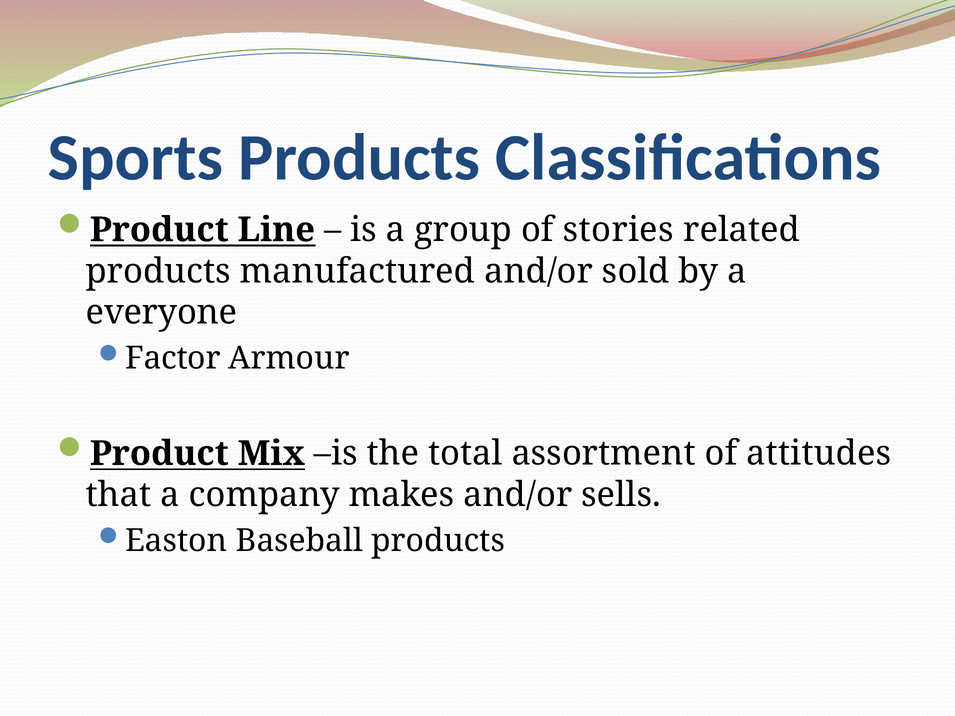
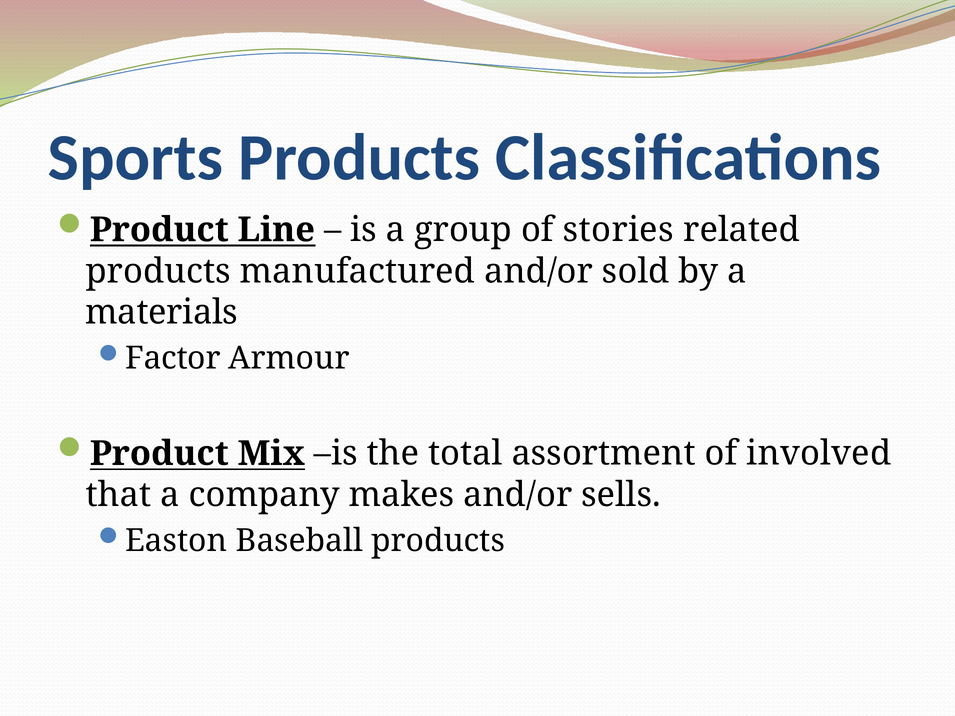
everyone: everyone -> materials (162, 313)
attitudes: attitudes -> involved (819, 454)
